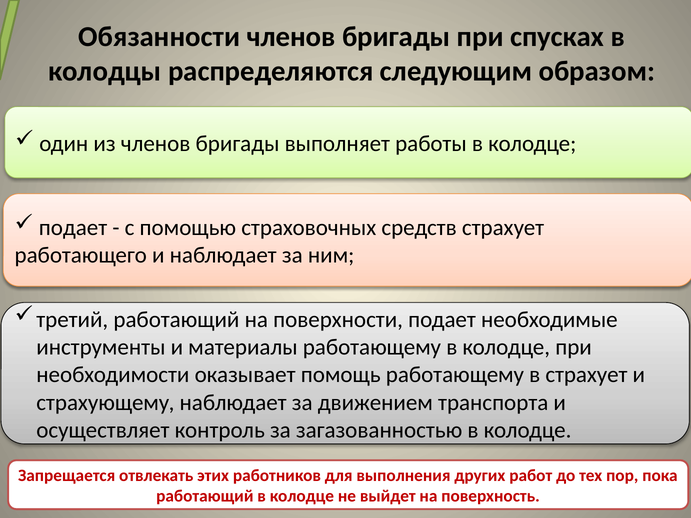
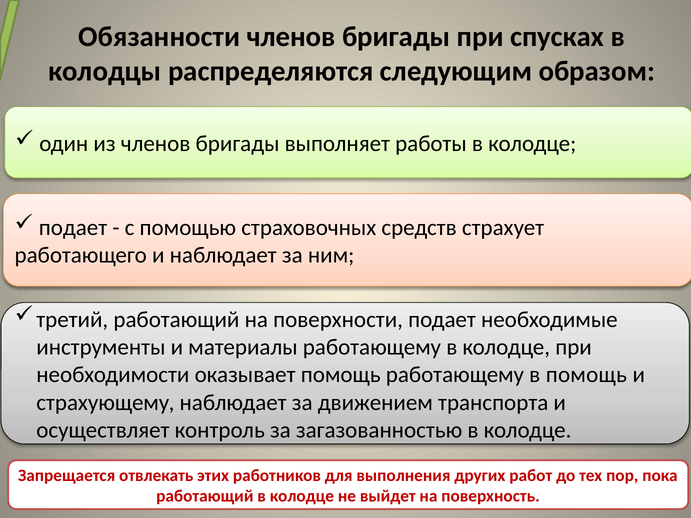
в страхует: страхует -> помощь (586, 375)
